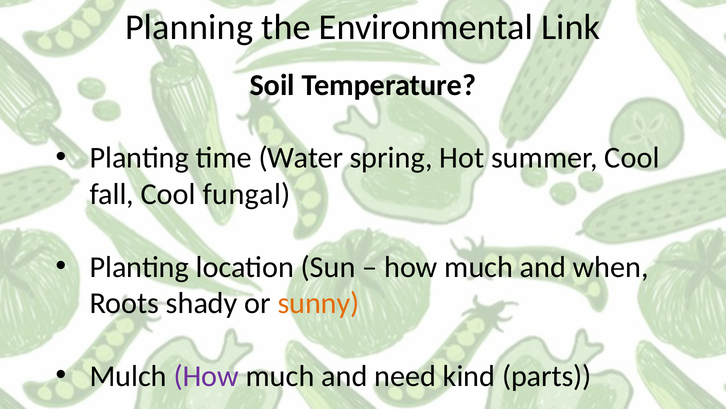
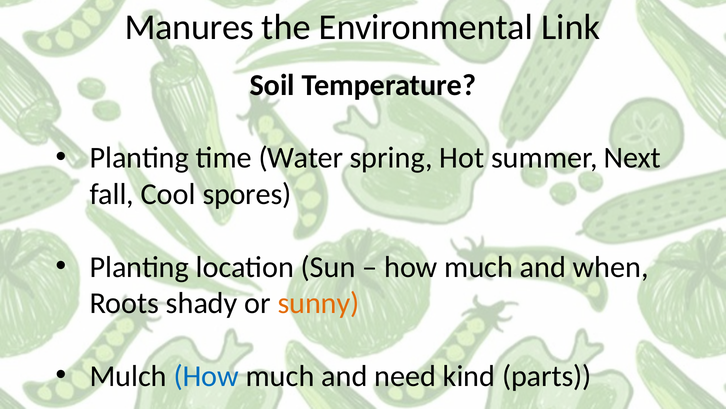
Planning: Planning -> Manures (189, 27)
summer Cool: Cool -> Next (632, 158)
fungal: fungal -> spores (247, 194)
How colour: purple -> blue (206, 375)
